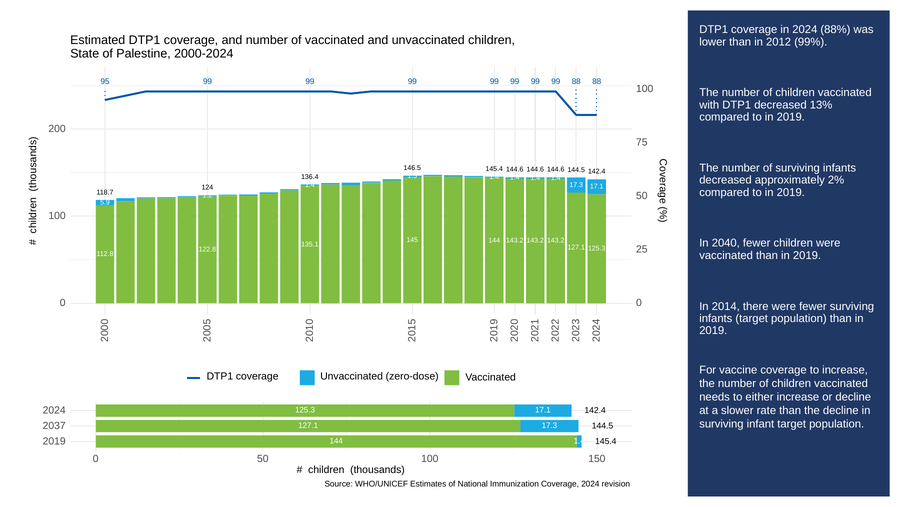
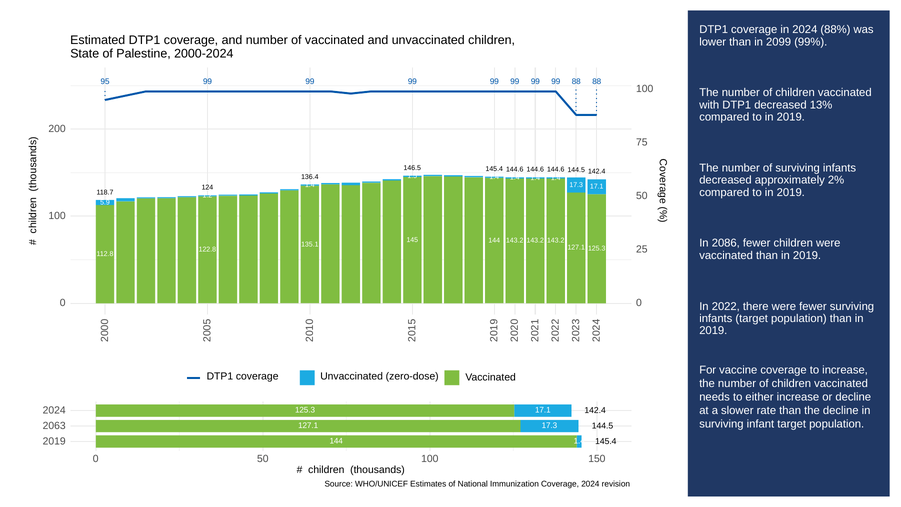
2012: 2012 -> 2099 (779, 42)
2040: 2040 -> 2086 (726, 243)
2014: 2014 -> 2022 (726, 306)
2037: 2037 -> 2063 (54, 426)
